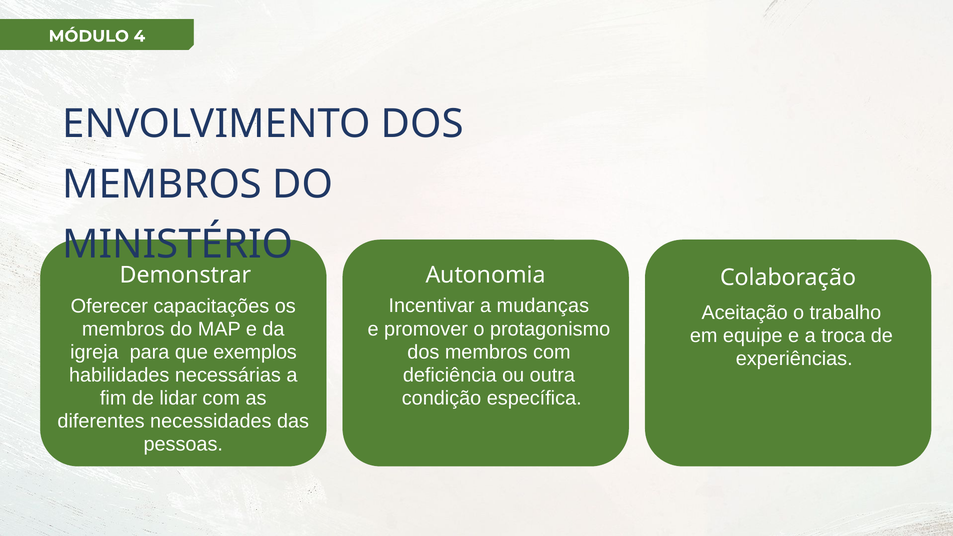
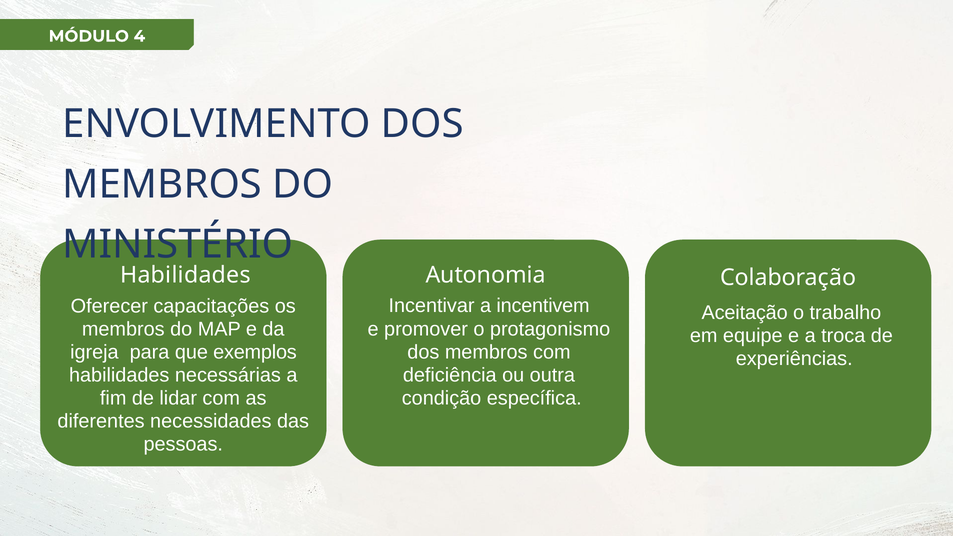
Demonstrar: Demonstrar -> Habilidades (185, 275)
mudanças: mudanças -> incentivem (543, 306)
